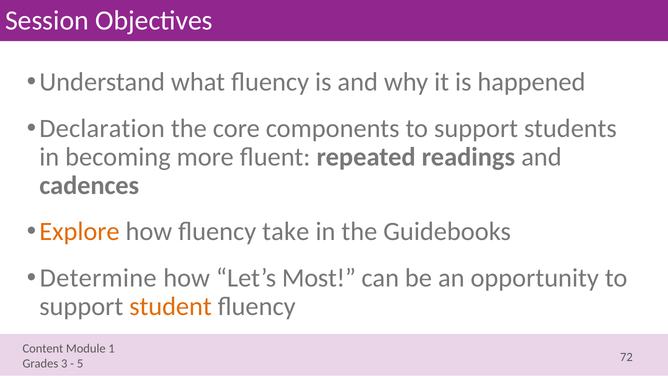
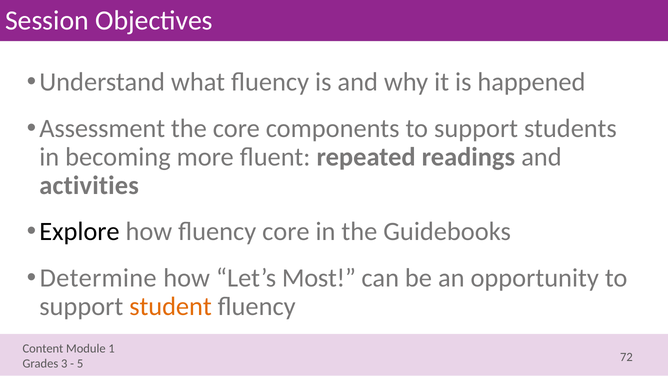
Declaration: Declaration -> Assessment (102, 128)
cadences: cadences -> activities (89, 185)
Explore colour: orange -> black (79, 232)
fluency take: take -> core (286, 232)
